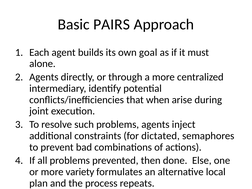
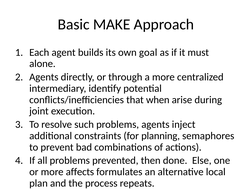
PAIRS: PAIRS -> MAKE (112, 24)
dictated: dictated -> planning (161, 136)
variety: variety -> affects (80, 172)
